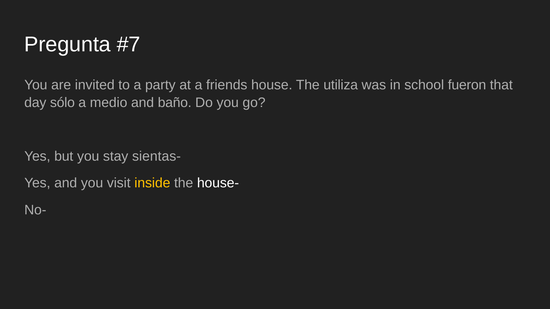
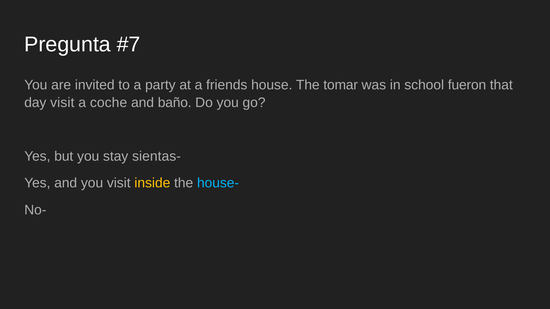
utiliza: utiliza -> tomar (341, 85)
day sólo: sólo -> visit (62, 103)
medio: medio -> coche (109, 103)
house- colour: white -> light blue (218, 183)
